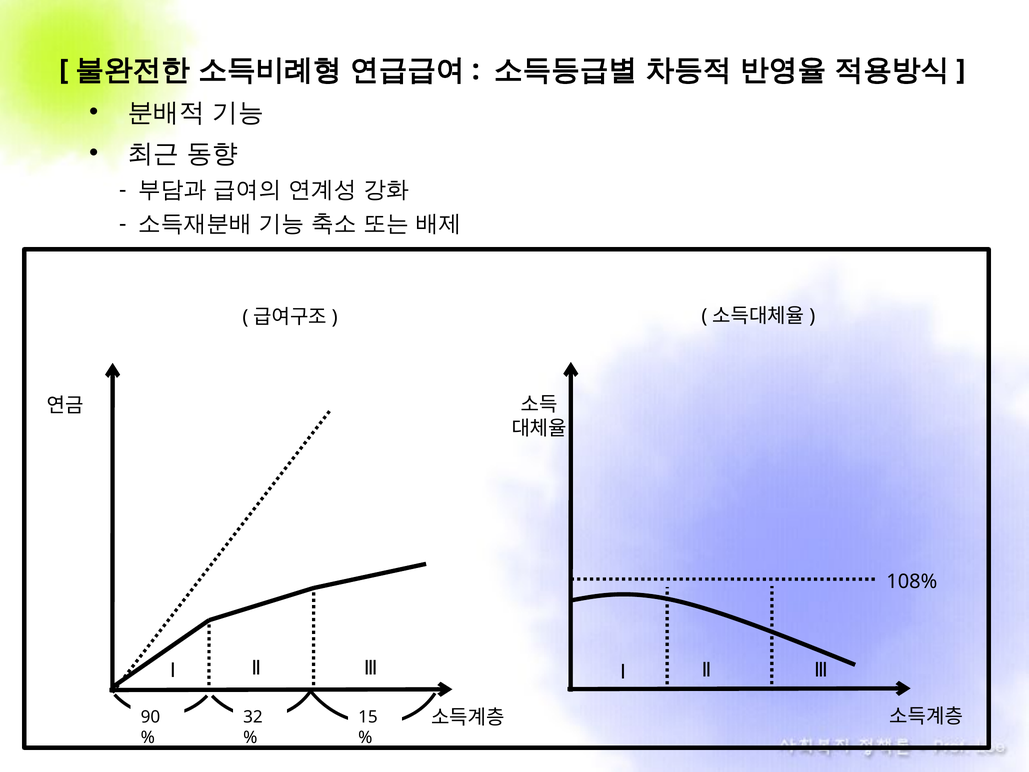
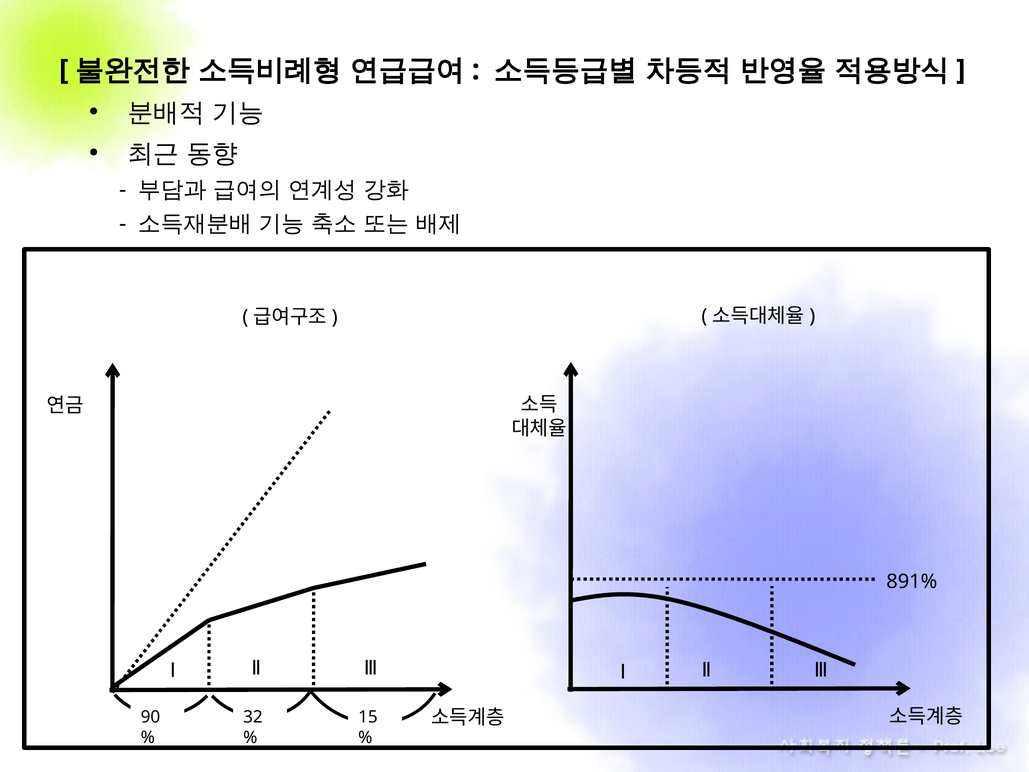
108%: 108% -> 891% (912, 581)
